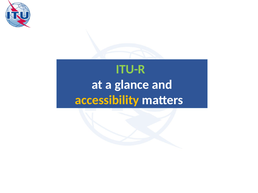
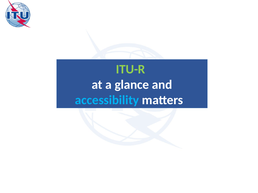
accessibility colour: yellow -> light blue (107, 100)
